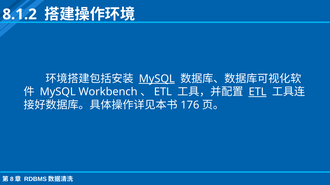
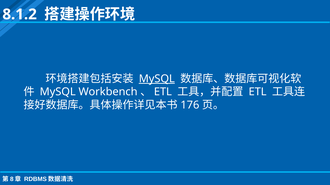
ETL underline: present -> none (258, 92)
